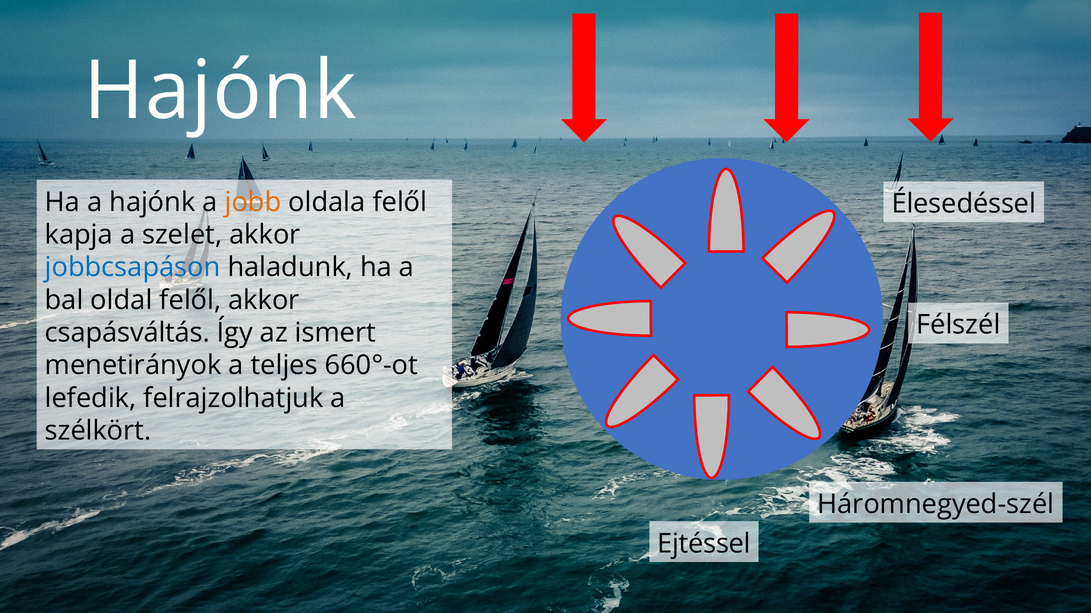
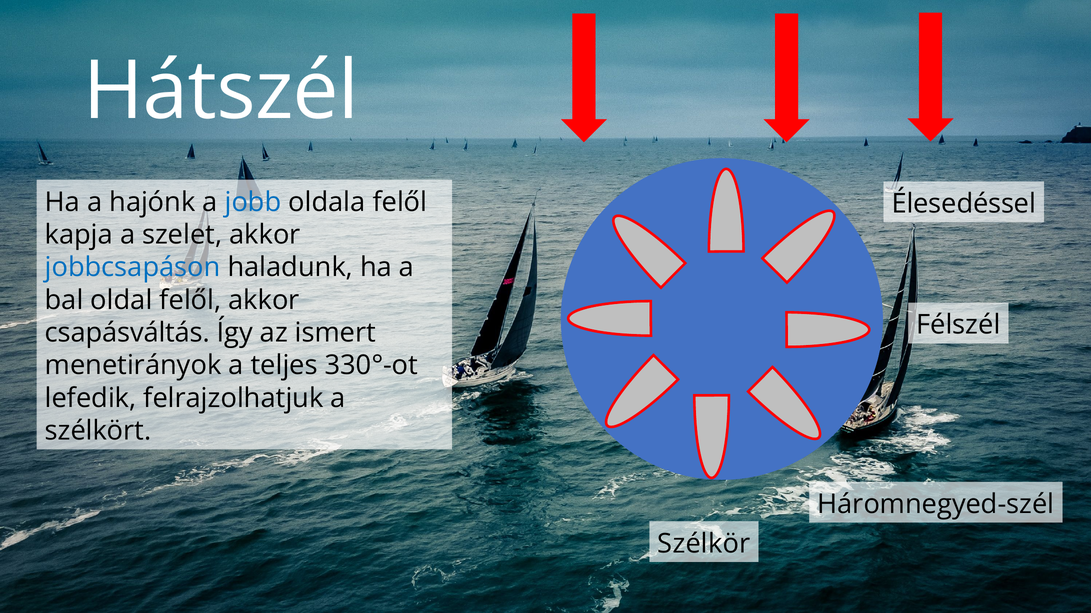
Hajónk: Hajónk -> Hátszél (221, 91)
jobb colour: orange -> blue (253, 202)
660°-ot: 660°-ot -> 330°-ot (371, 366)
Ejtéssel: Ejtéssel -> Szélkör (704, 544)
